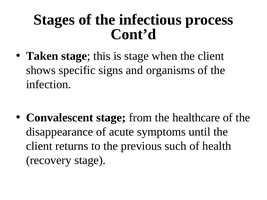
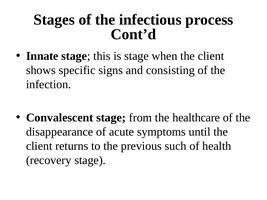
Taken: Taken -> Innate (42, 56)
organisms: organisms -> consisting (170, 70)
